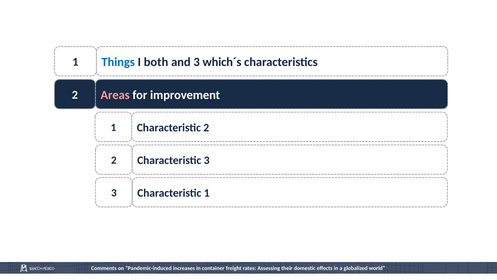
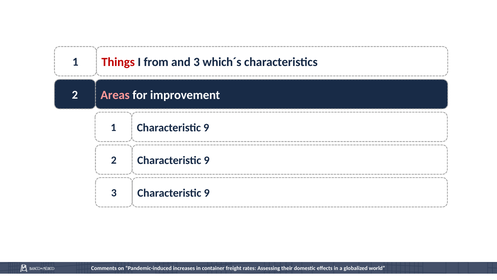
Things colour: blue -> red (118, 62)
both: both -> from (156, 62)
1 Characteristic 2: 2 -> 9 (206, 127)
2 Characteristic 3: 3 -> 9 (207, 160)
3 Characteristic 1: 1 -> 9 (207, 193)
